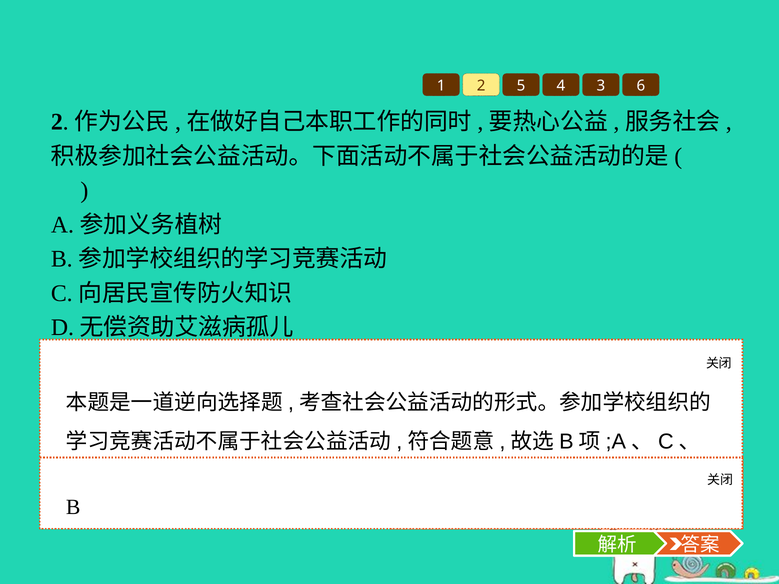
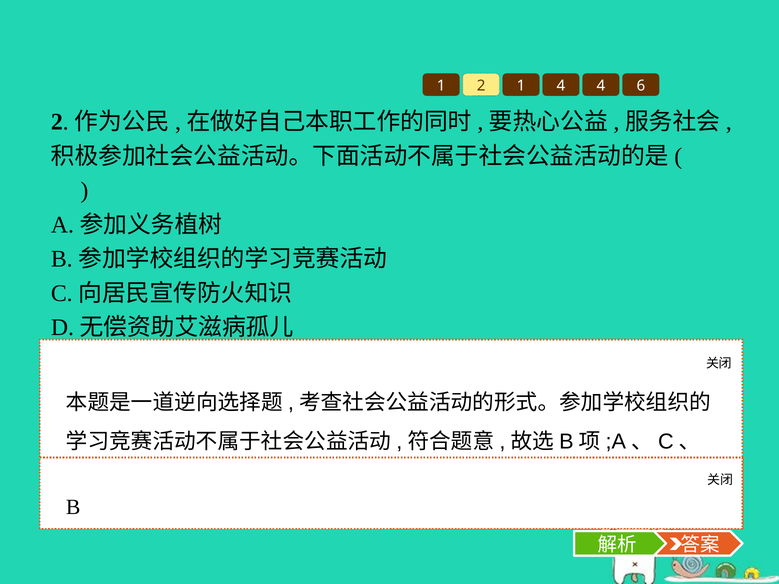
2 5: 5 -> 1 (521, 86)
4 3: 3 -> 4 (601, 86)
